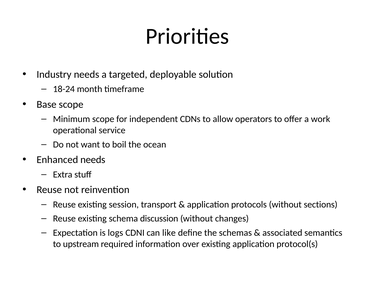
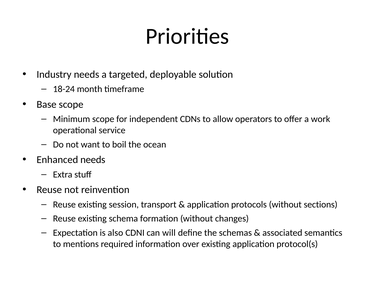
discussion: discussion -> formation (159, 219)
logs: logs -> also (115, 233)
like: like -> will (169, 233)
upstream: upstream -> mentions (81, 244)
